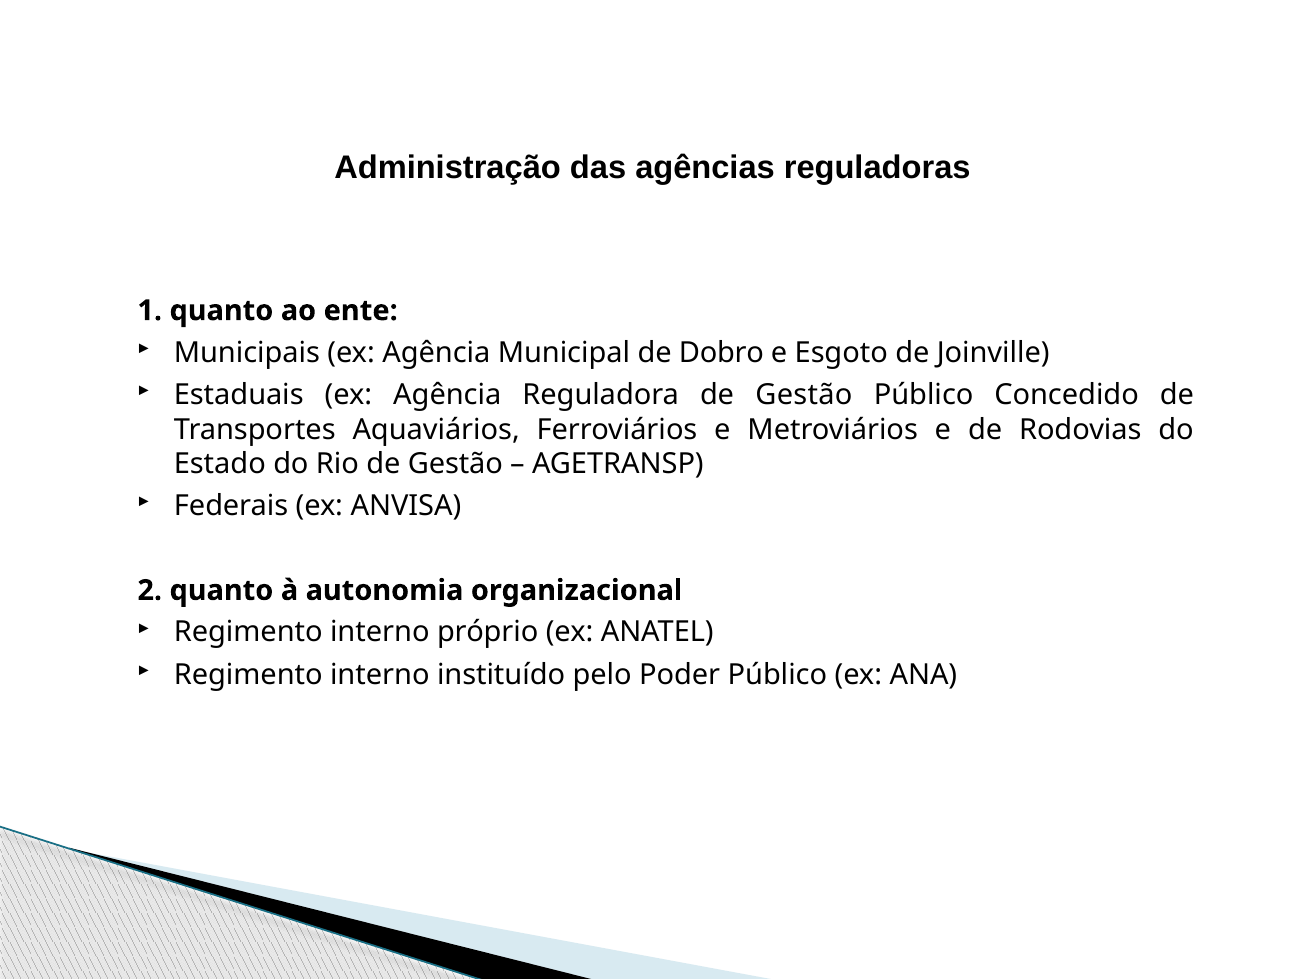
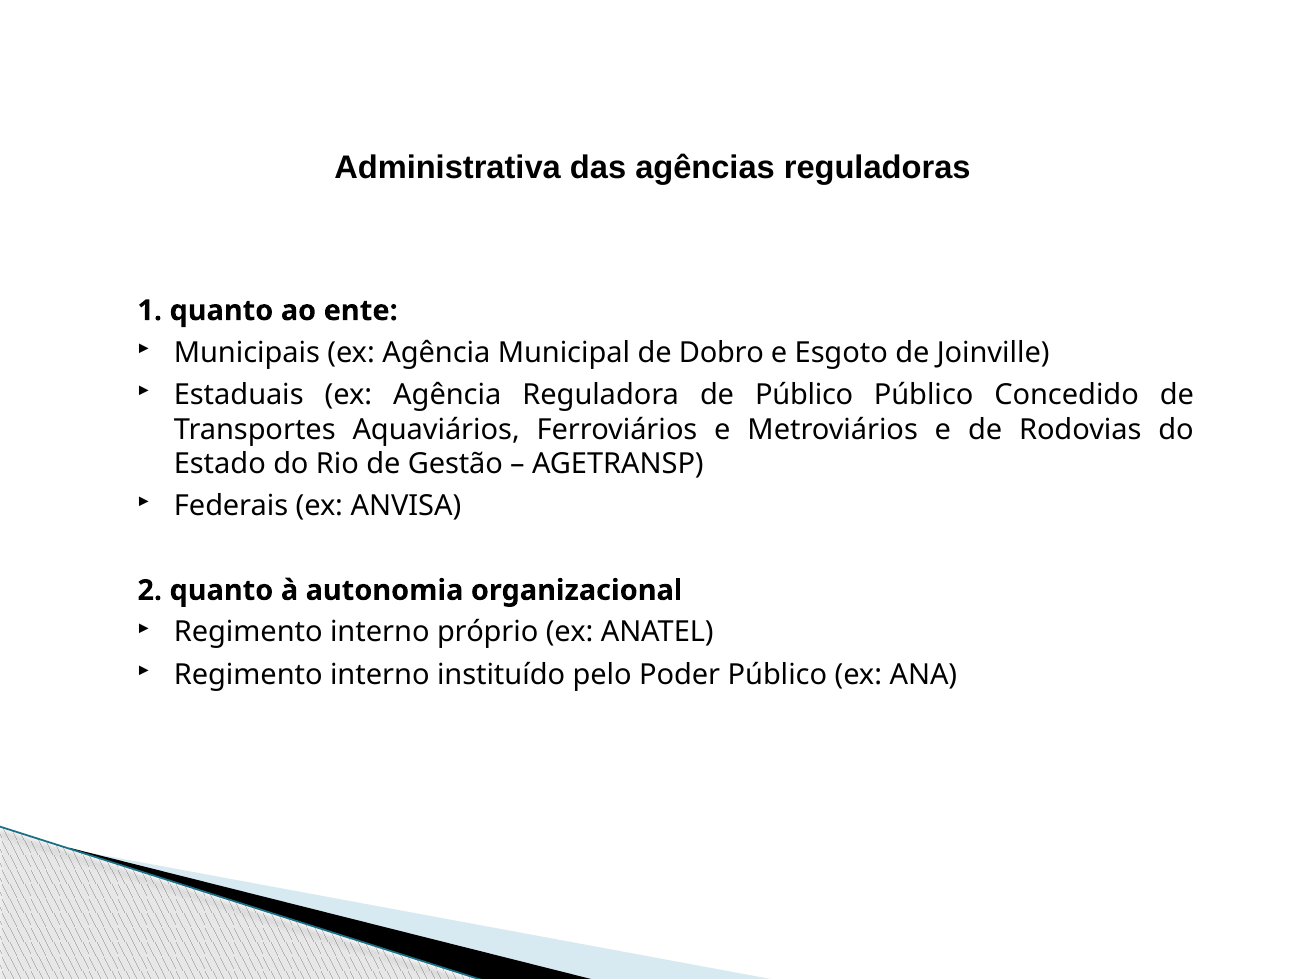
Administração: Administração -> Administrativa (448, 168)
Reguladora de Gestão: Gestão -> Público (804, 395)
